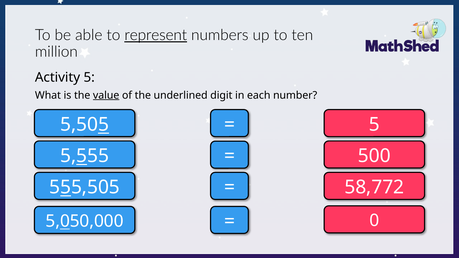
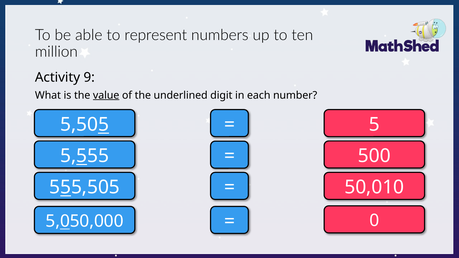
represent underline: present -> none (156, 35)
Activity 5: 5 -> 9 (89, 78)
58,772: 58,772 -> 50,010 (374, 187)
